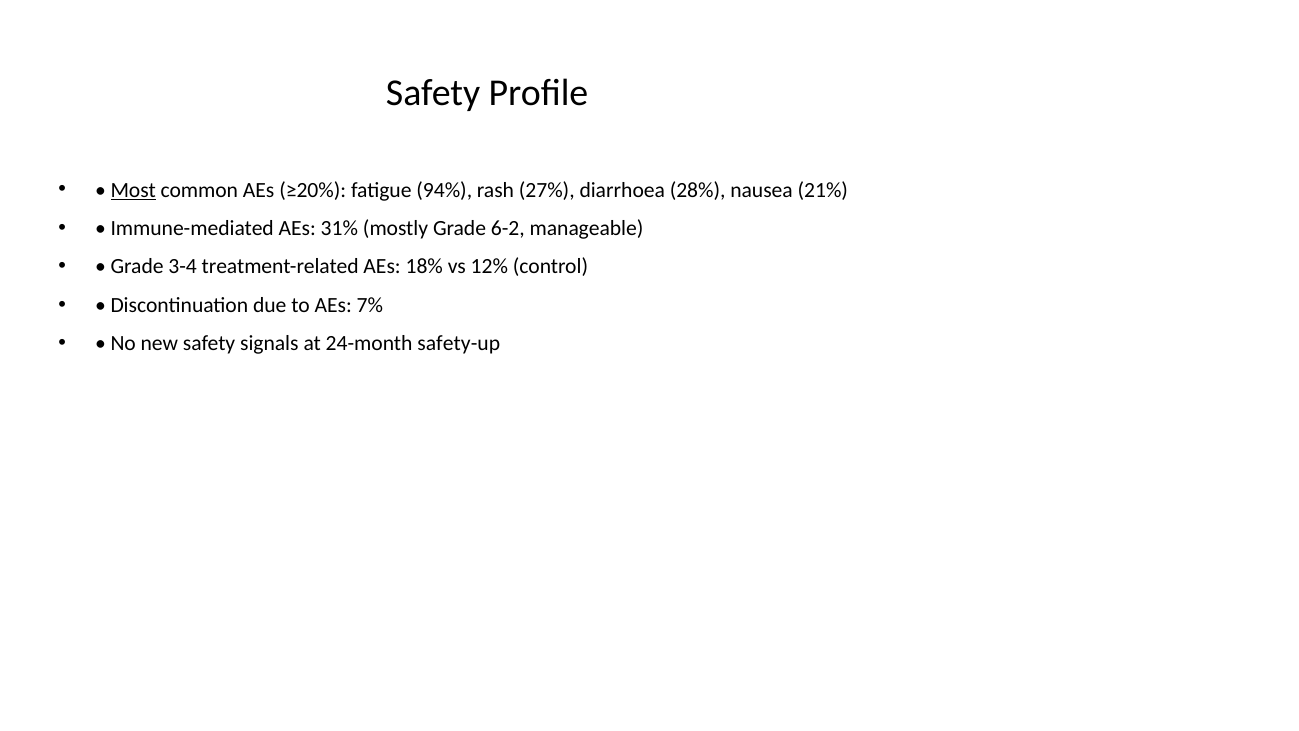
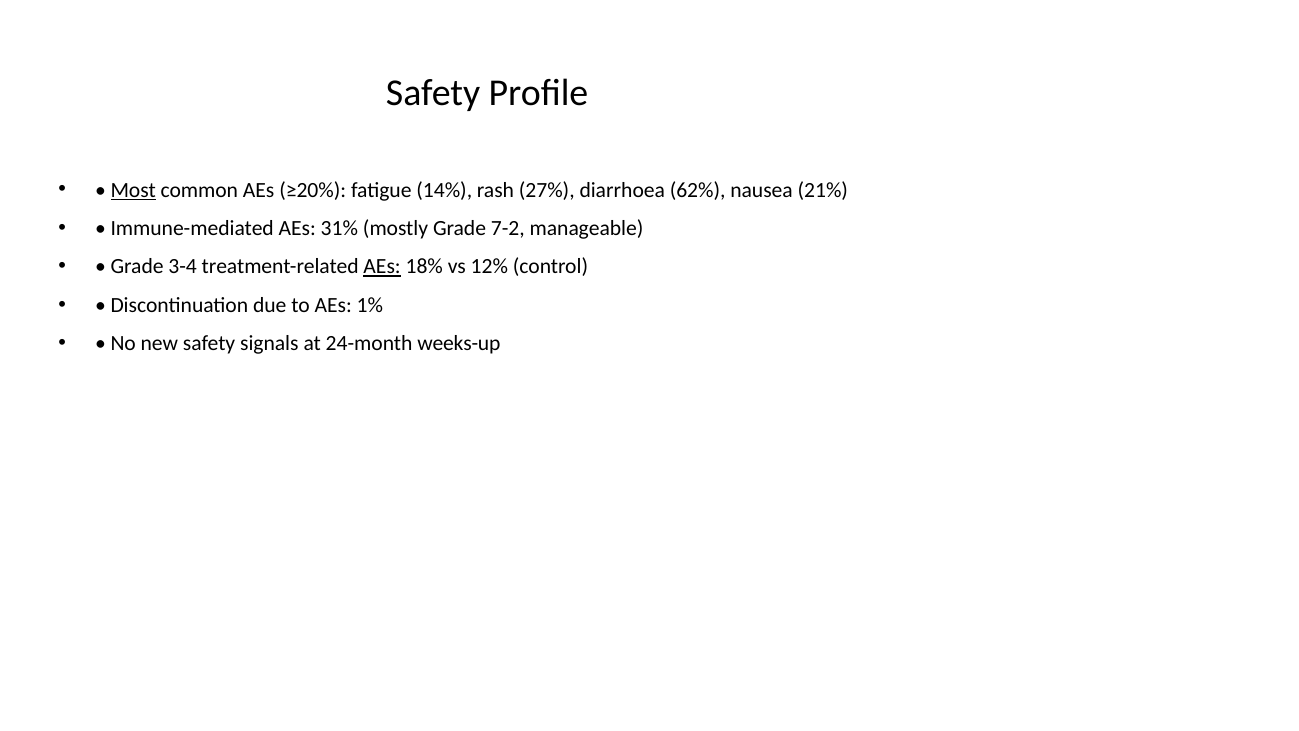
94%: 94% -> 14% (444, 190)
28%: 28% -> 62% (698, 190)
6-2: 6-2 -> 7-2 (508, 228)
AEs underline: none -> present (382, 267)
7%: 7% -> 1% (370, 305)
safety-up: safety-up -> weeks-up (459, 344)
